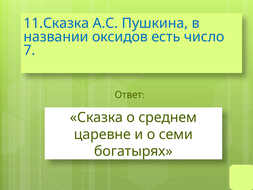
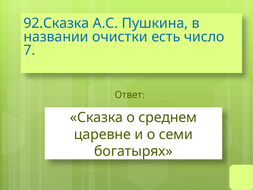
11.Сказка: 11.Сказка -> 92.Сказка (56, 23)
оксидов: оксидов -> очистки (120, 37)
